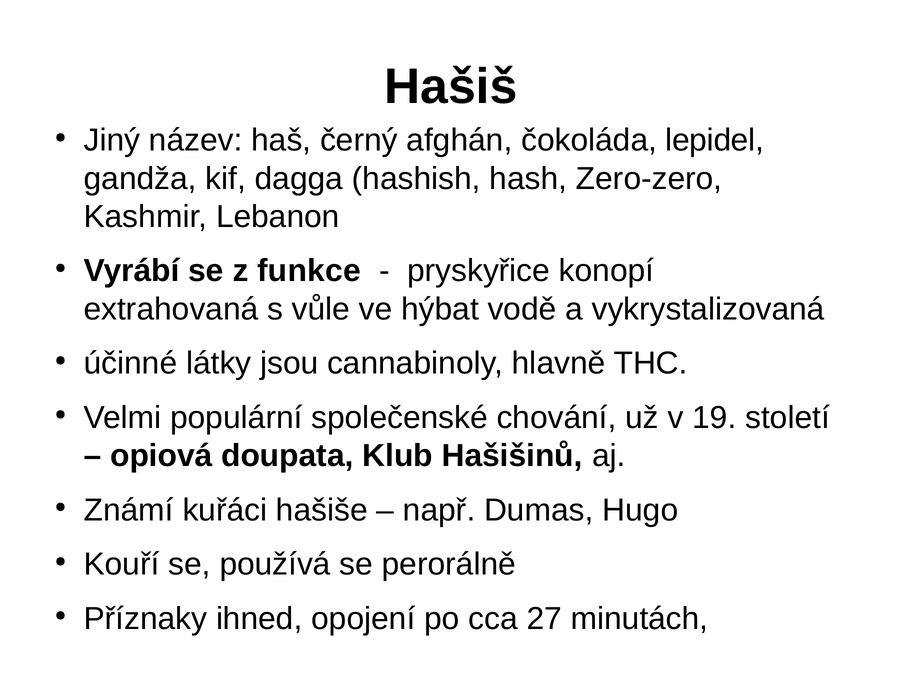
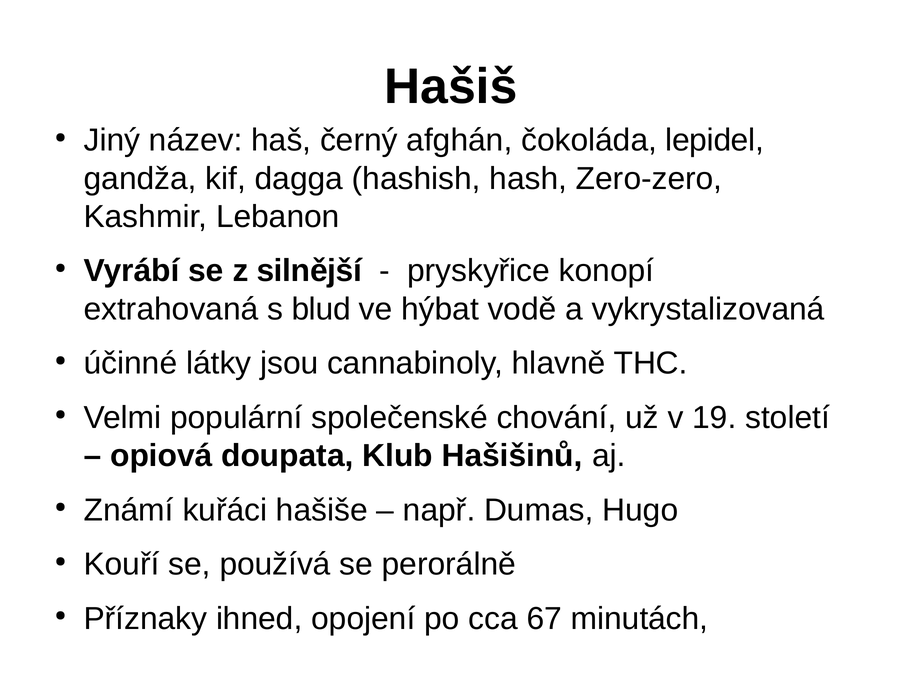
funkce: funkce -> silnější (309, 271)
vůle: vůle -> blud (321, 309)
27: 27 -> 67 (544, 619)
